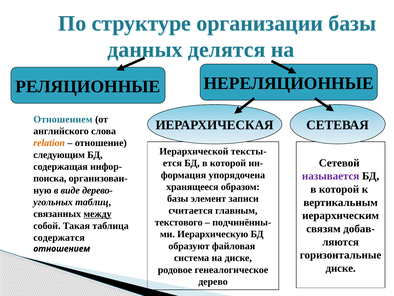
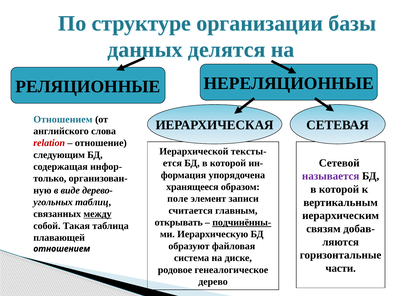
relation colour: orange -> red (49, 143)
поиска: поиска -> только (50, 178)
базы: базы -> поле (178, 198)
текстового: текстового -> открывать (179, 222)
подчинённы- underline: none -> present (242, 222)
содержатся: содержатся -> плавающей (59, 237)
диске: диске -> части (341, 268)
